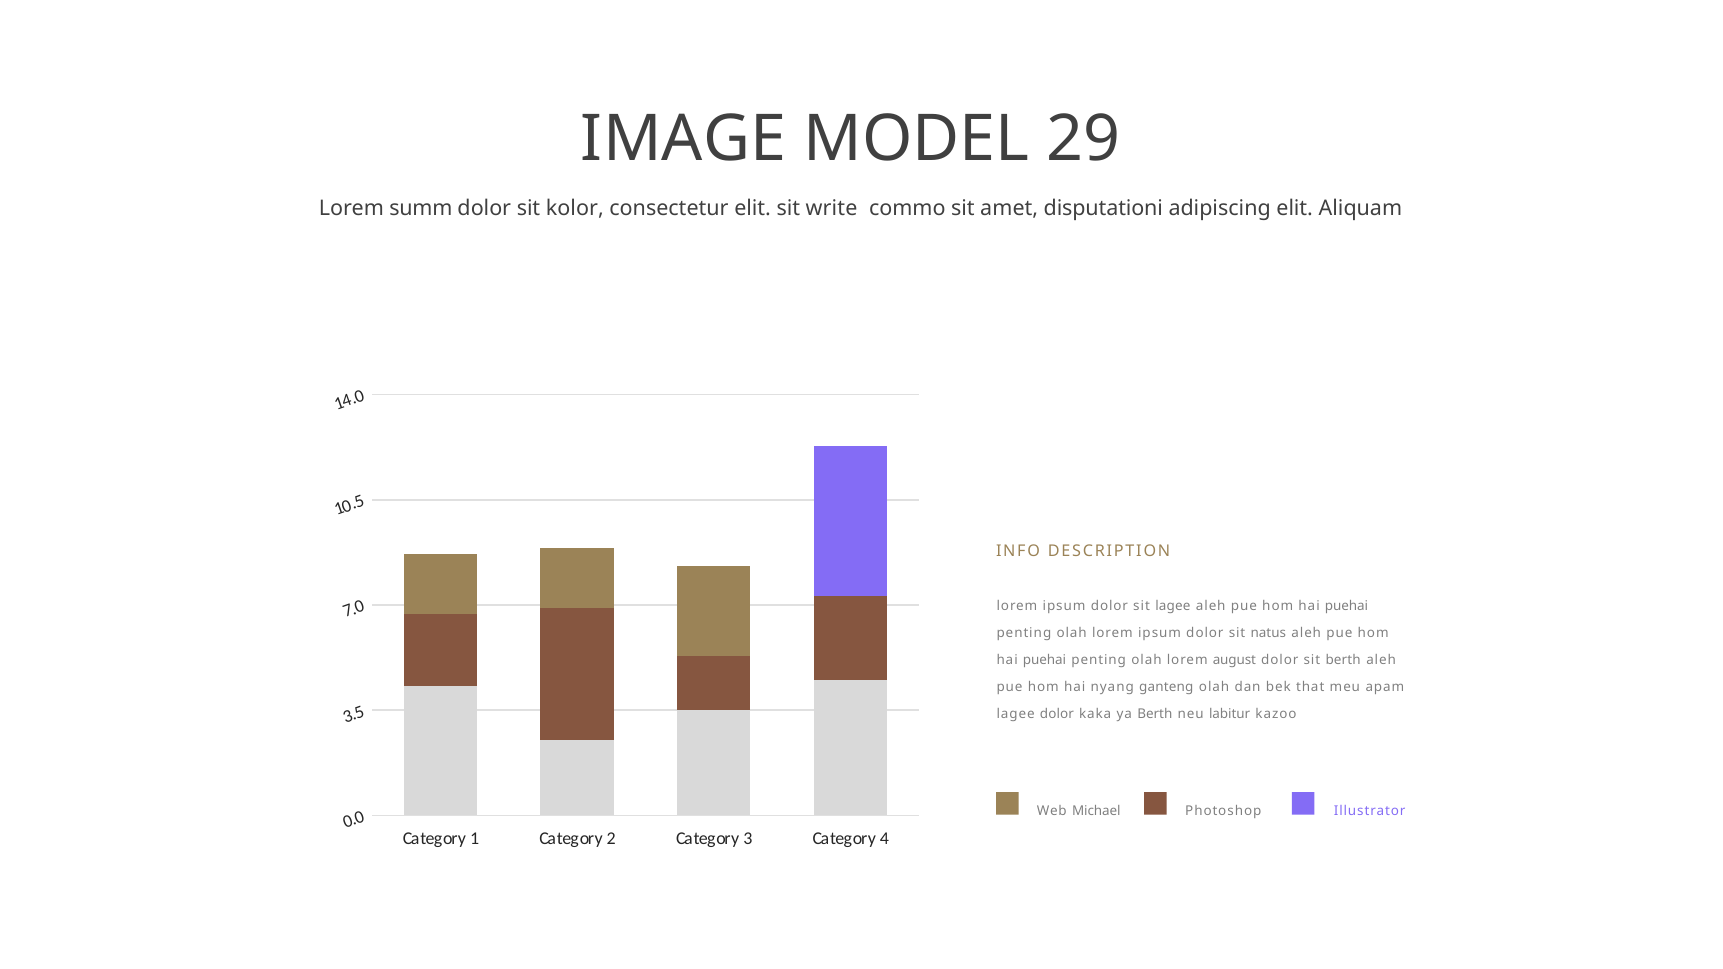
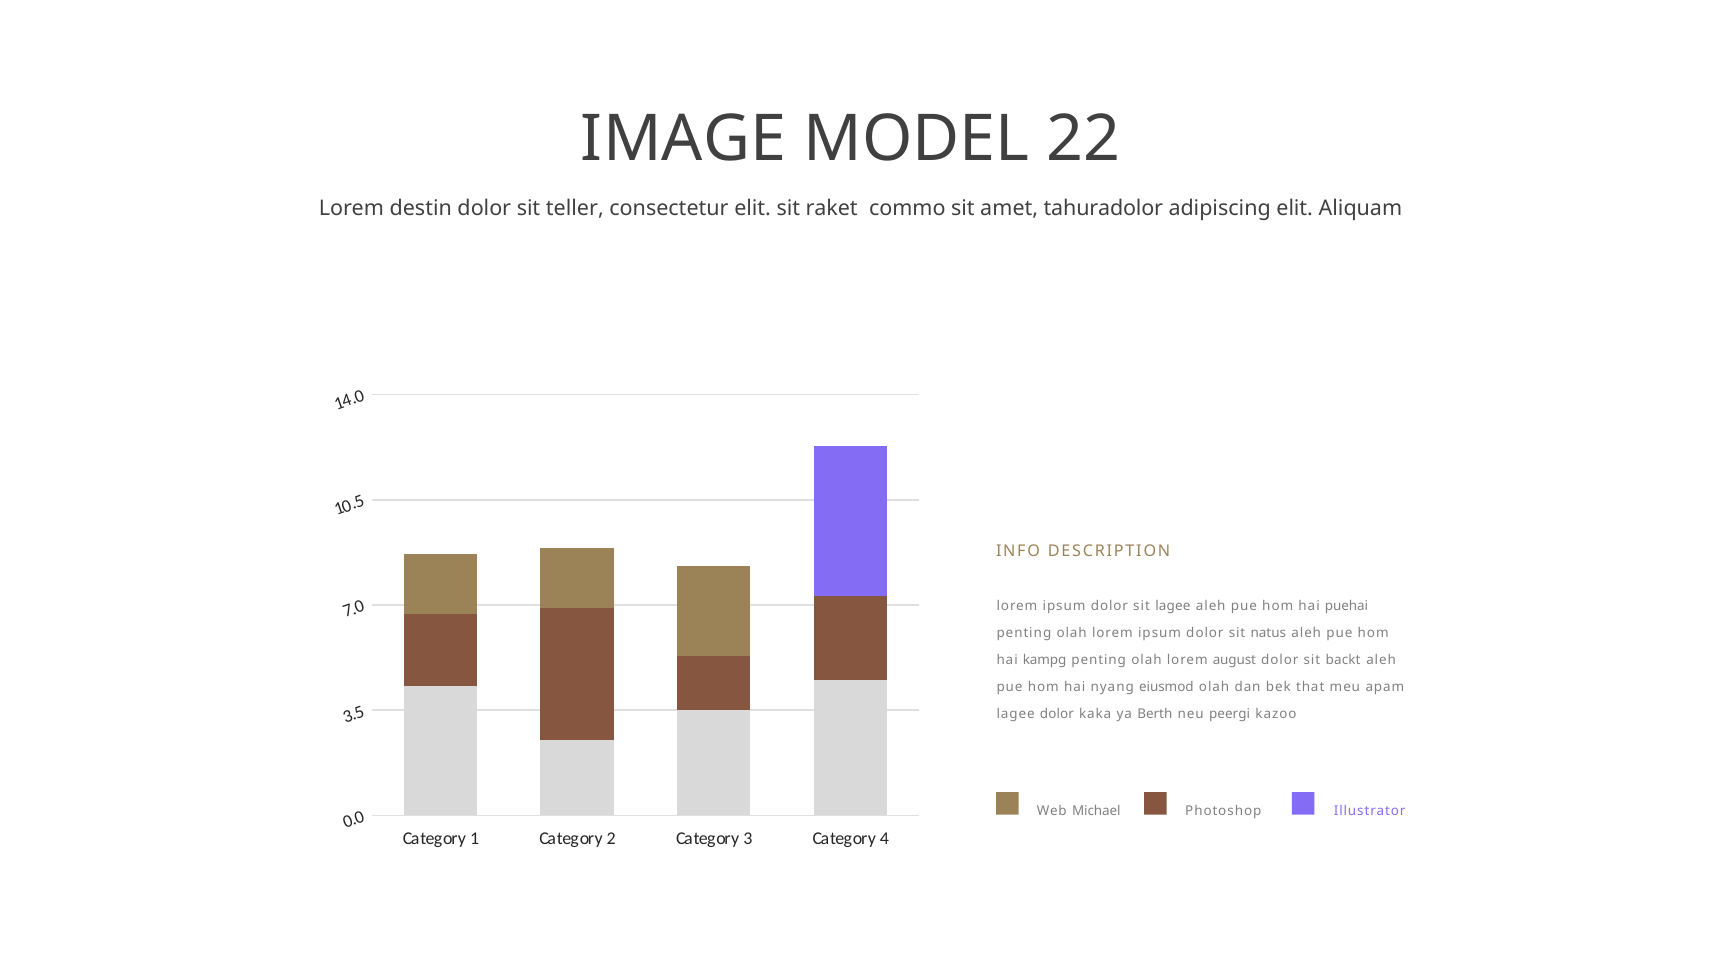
29: 29 -> 22 (1083, 139)
summ: summ -> destin (421, 209)
kolor: kolor -> teller (575, 209)
write: write -> raket (832, 209)
disputationi: disputationi -> tahuradolor (1103, 209)
puehai: puehai -> kampg (1045, 660)
sit berth: berth -> backt (1343, 660)
ganteng: ganteng -> eiusmod (1166, 687)
labitur: labitur -> peergi (1230, 714)
